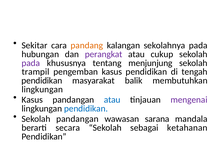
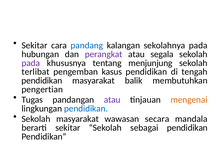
pandang colour: orange -> blue (87, 46)
cukup: cukup -> segala (162, 54)
trampil: trampil -> terlibat (36, 72)
lingkungan: lingkungan -> pengertian (42, 90)
Kasus: Kasus -> Tugas (32, 100)
atau colour: blue -> purple (112, 100)
mengenai colour: purple -> orange (189, 100)
Sekolah pandangan: pandangan -> masyarakat (78, 119)
sarana: sarana -> secara (157, 119)
berarti secara: secara -> sekitar (68, 128)
sebagai ketahanan: ketahanan -> pendidikan (187, 128)
